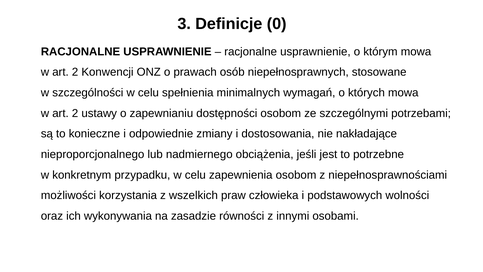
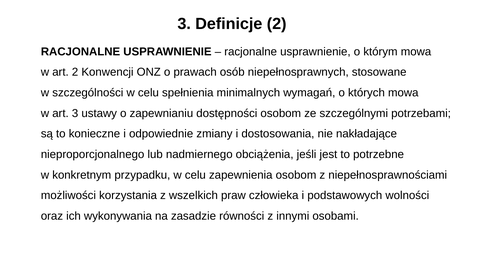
Definicje 0: 0 -> 2 (277, 24)
2: 2 -> 3 (75, 113)
